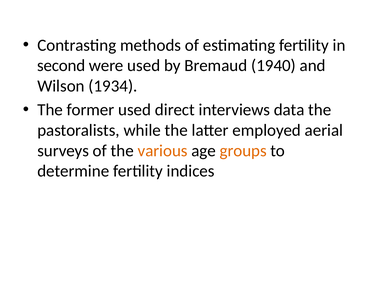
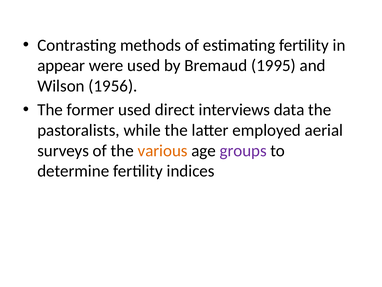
second: second -> appear (61, 66)
1940: 1940 -> 1995 (274, 66)
1934: 1934 -> 1956 (113, 86)
groups colour: orange -> purple (243, 150)
